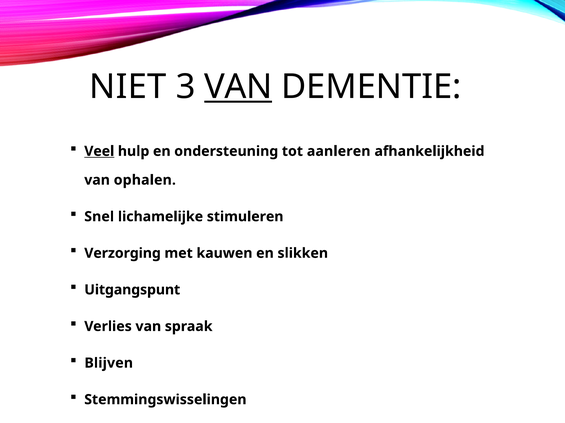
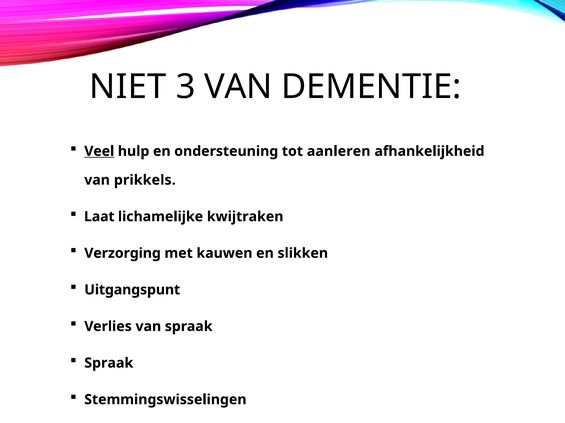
VAN underline: present -> none (238, 87)
ophalen: ophalen -> prikkels (145, 180)
Snel: Snel -> Laat (99, 217)
stimuleren: stimuleren -> kwijtraken (245, 217)
Blijven: Blijven -> Spraak (109, 364)
